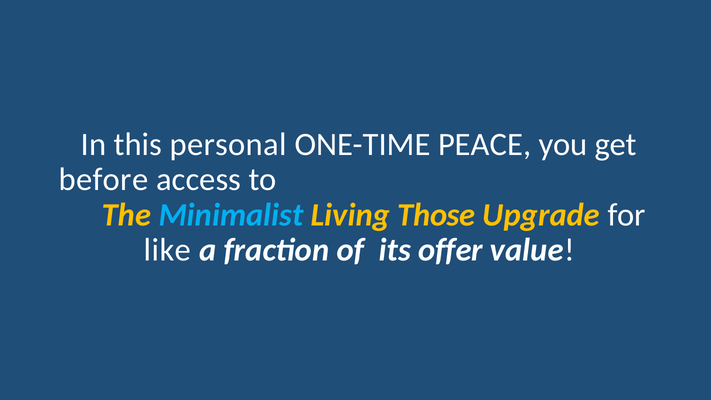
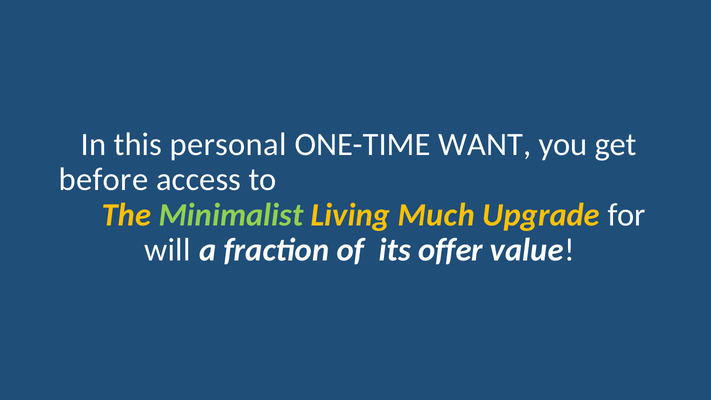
PEACE: PEACE -> WANT (485, 144)
Minimalist colour: light blue -> light green (231, 215)
Those: Those -> Much (436, 215)
like: like -> will (167, 250)
